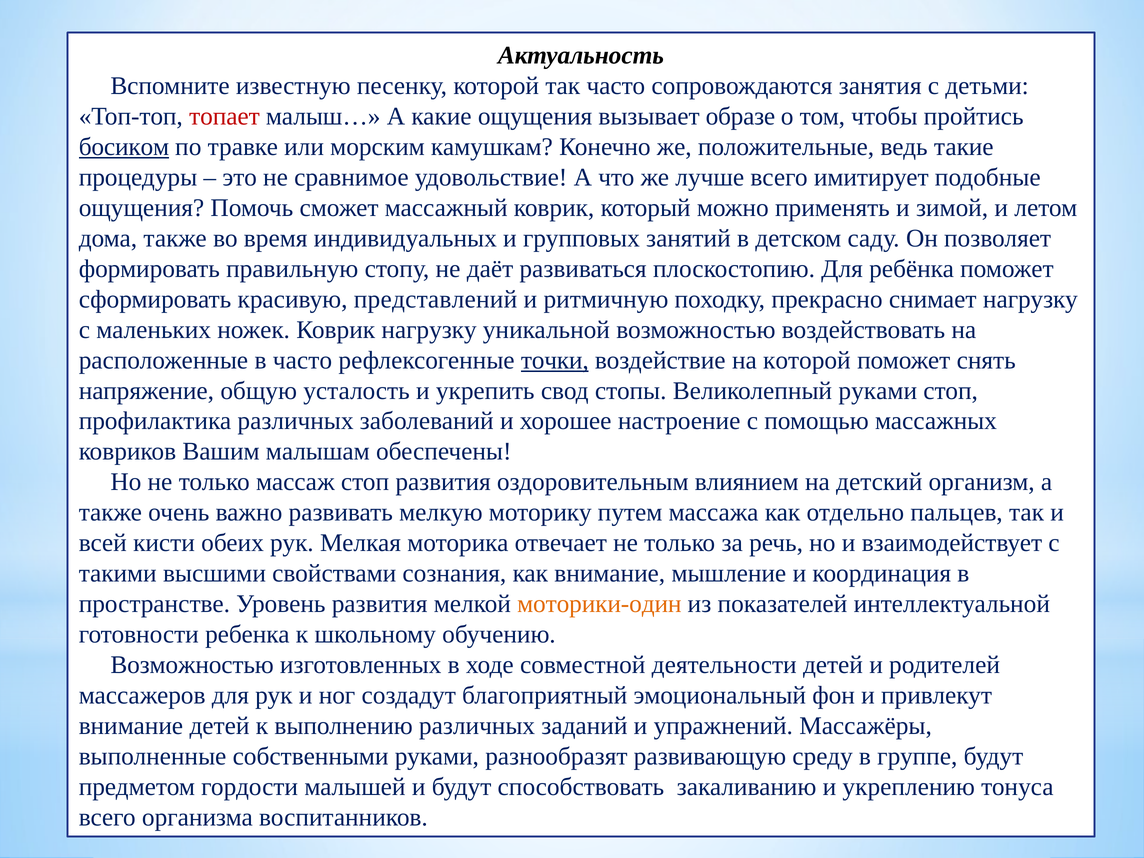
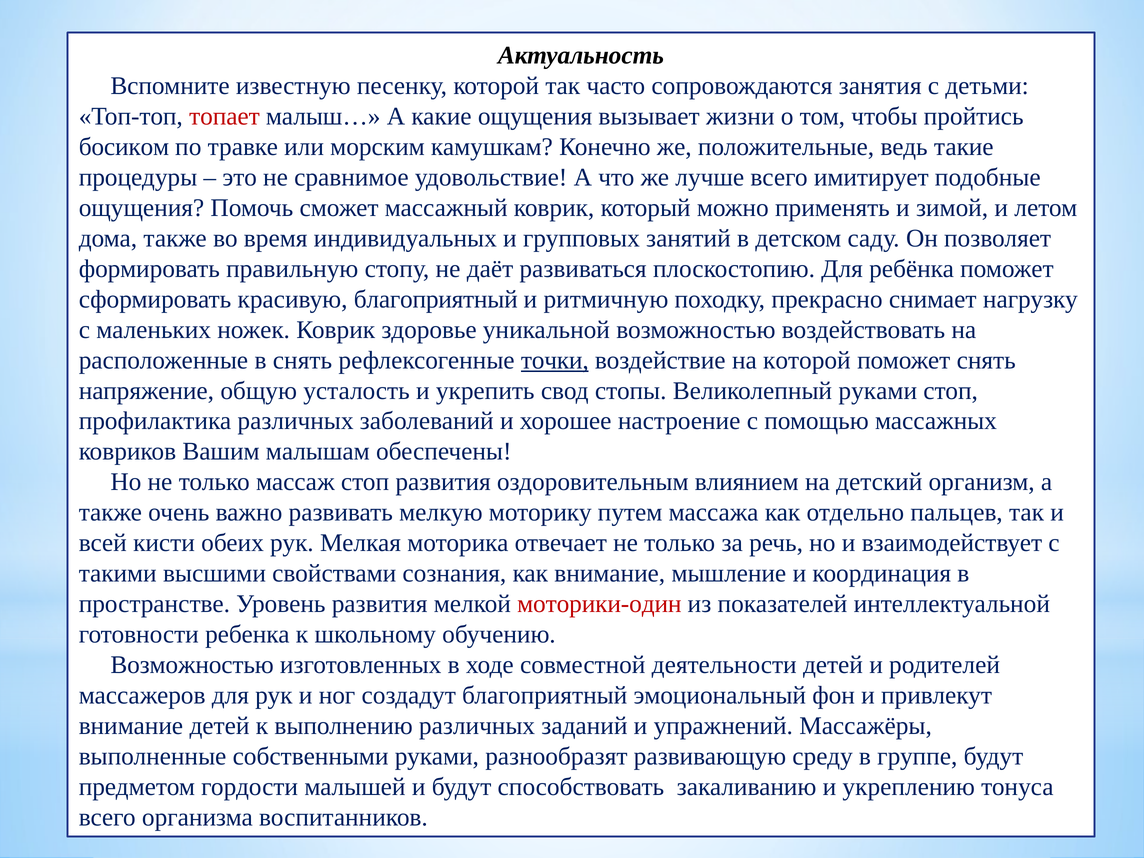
образе: образе -> жизни (740, 116)
босиком underline: present -> none (124, 147)
красивую представлений: представлений -> благоприятный (436, 299)
Коврик нагрузку: нагрузку -> здоровье (429, 330)
в часто: часто -> снять (303, 360)
моторики-один colour: orange -> red (599, 604)
